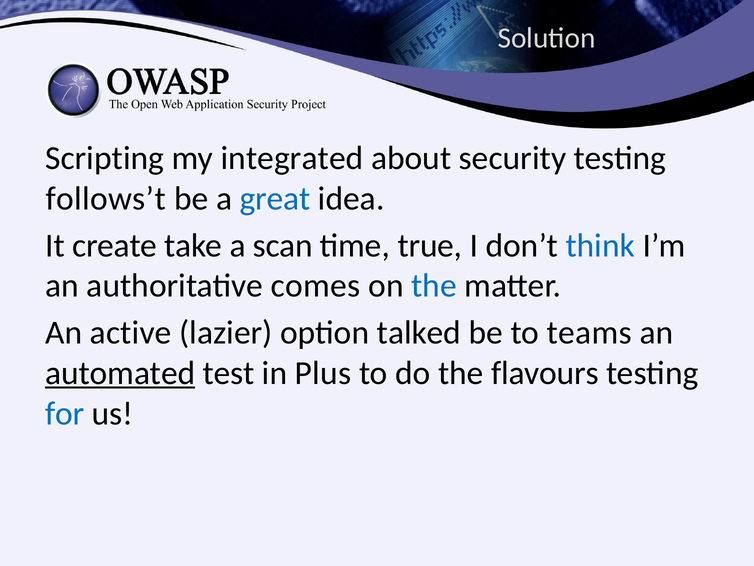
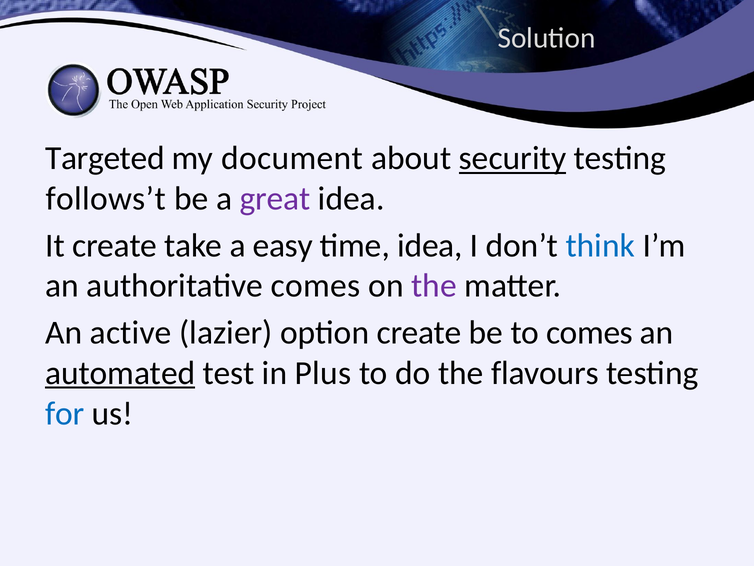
Scripting: Scripting -> Targeted (105, 158)
integrated: integrated -> document (292, 158)
security underline: none -> present (513, 158)
great colour: blue -> purple (275, 198)
scan: scan -> easy (283, 245)
time true: true -> idea (430, 245)
the colour: blue -> purple (434, 286)
option talked: talked -> create (419, 333)
to teams: teams -> comes (590, 333)
